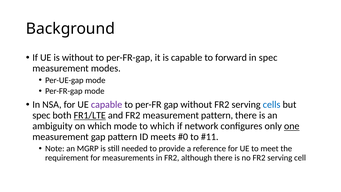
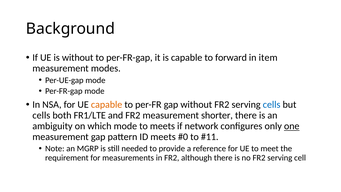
in spec: spec -> item (268, 58)
capable colour: purple -> orange (107, 105)
spec: spec -> cells (41, 115)
FR1/LTE underline: present -> none (90, 115)
measurement pattern: pattern -> shorter (217, 115)
to which: which -> meets (162, 126)
